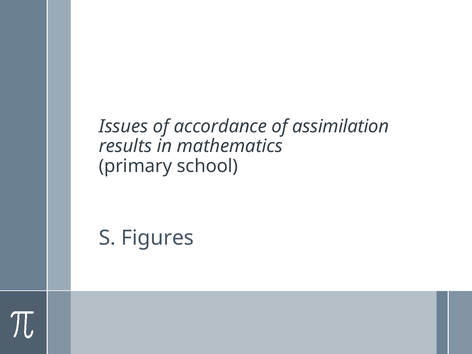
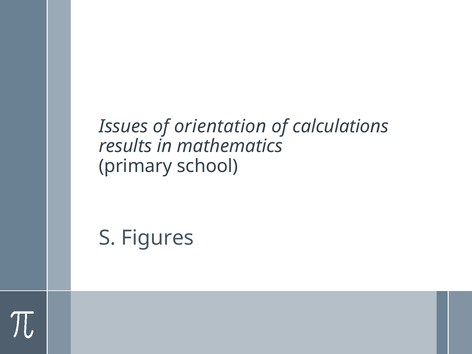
accordance: accordance -> orientation (220, 126)
assimilation: assimilation -> calculations (341, 126)
